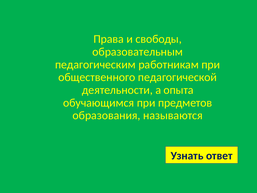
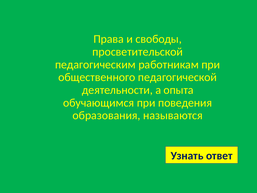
образовательным: образовательным -> просветительской (138, 52)
предметов: предметов -> поведения (185, 103)
